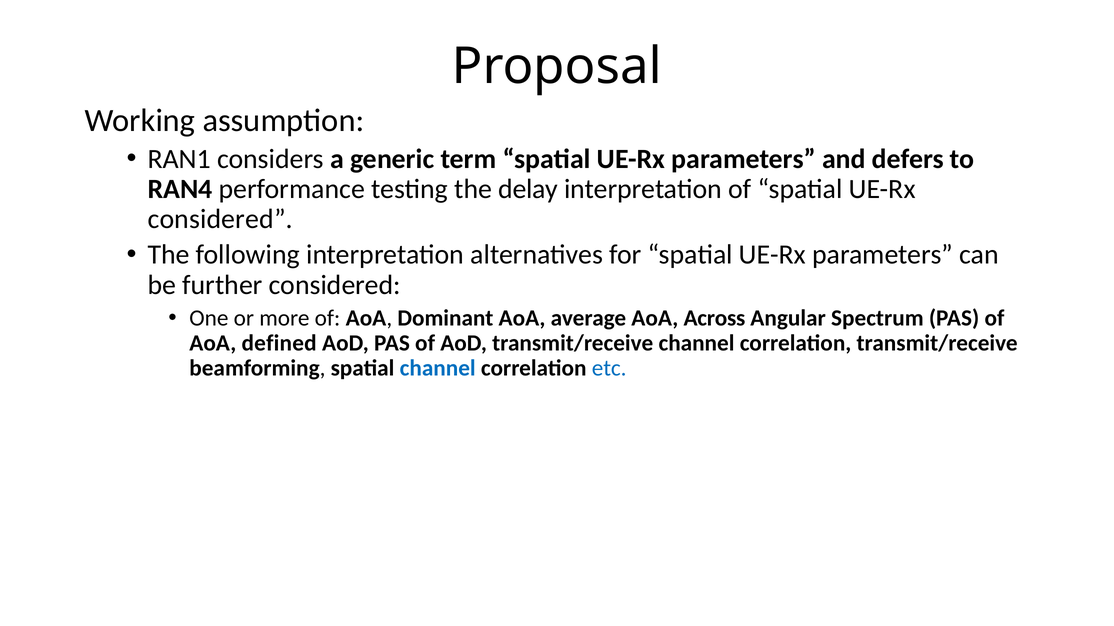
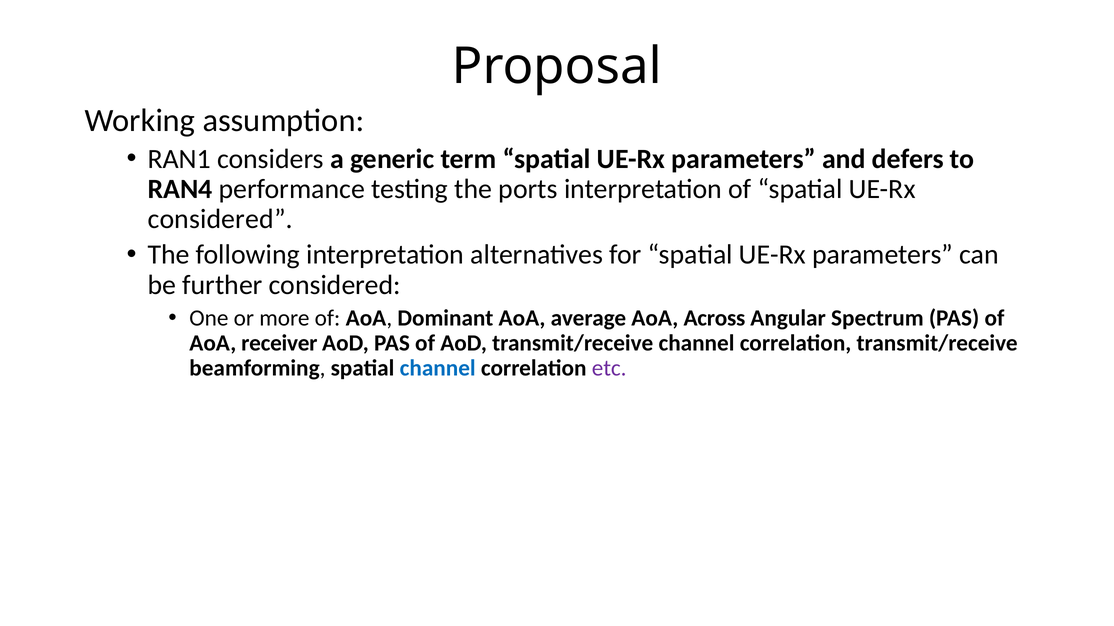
delay: delay -> ports (528, 189)
defined: defined -> receiver (279, 344)
etc colour: blue -> purple (609, 369)
